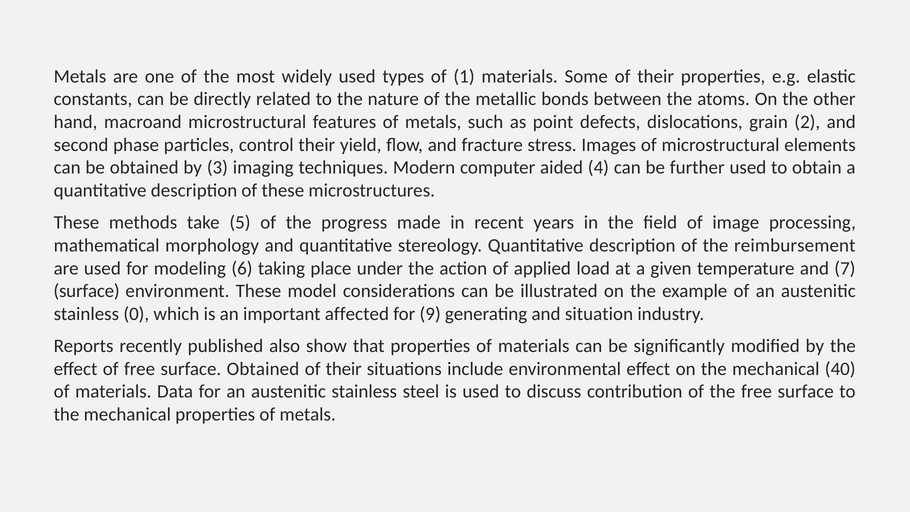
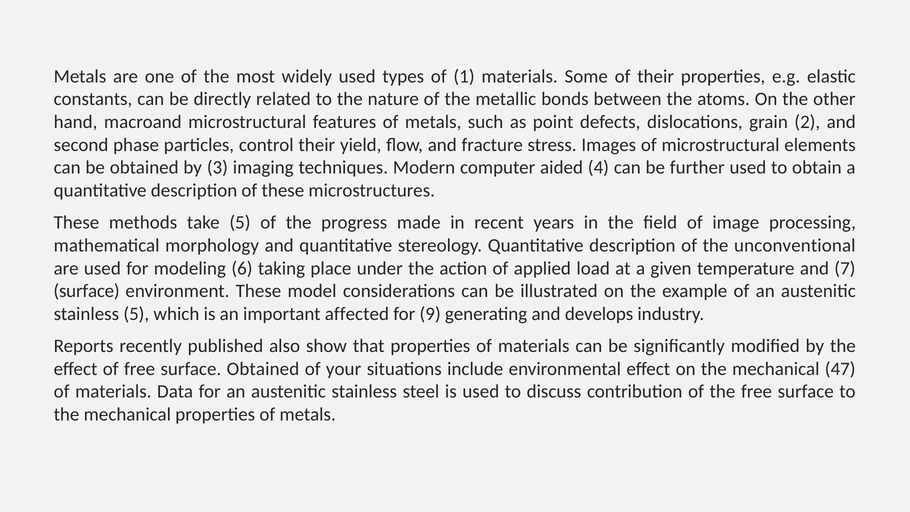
reimbursement: reimbursement -> unconventional (795, 245)
stainless 0: 0 -> 5 (136, 314)
situation: situation -> develops (599, 314)
their: their -> your (344, 369)
40: 40 -> 47 (840, 369)
